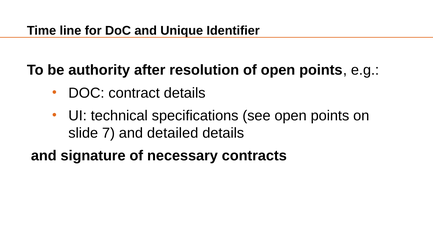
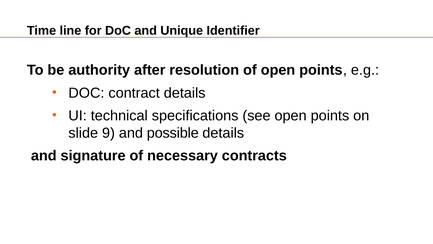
7: 7 -> 9 (108, 133)
detailed: detailed -> possible (173, 133)
